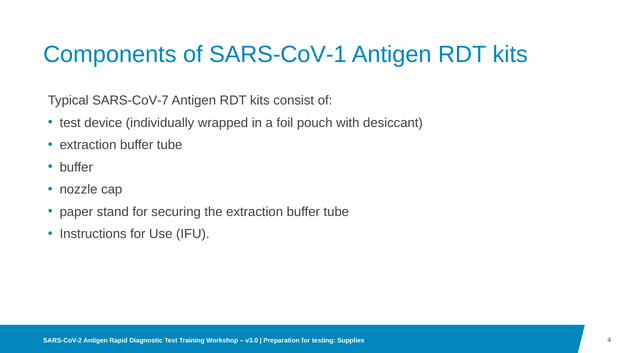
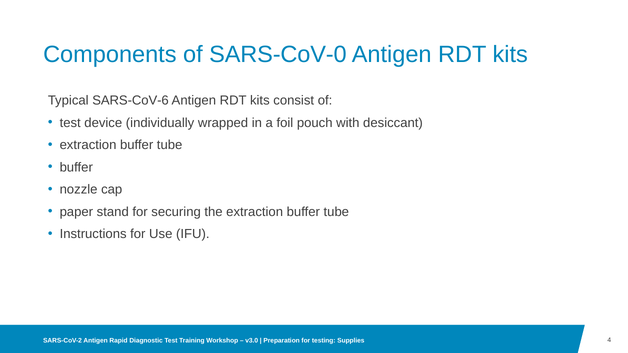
SARS-CoV-1: SARS-CoV-1 -> SARS-CoV-0 (278, 54)
SARS-CoV-7: SARS-CoV-7 -> SARS-CoV-6 (131, 101)
